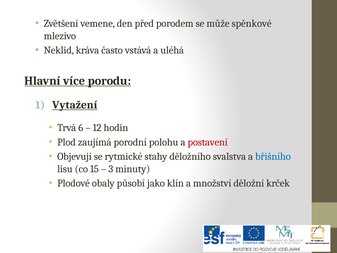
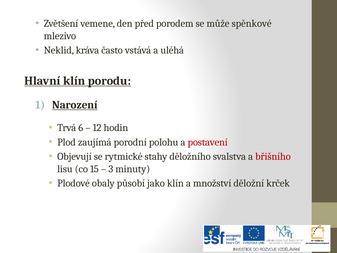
Hlavní více: více -> klín (74, 81)
Vytažení: Vytažení -> Narození (75, 105)
břišního colour: blue -> red (273, 156)
